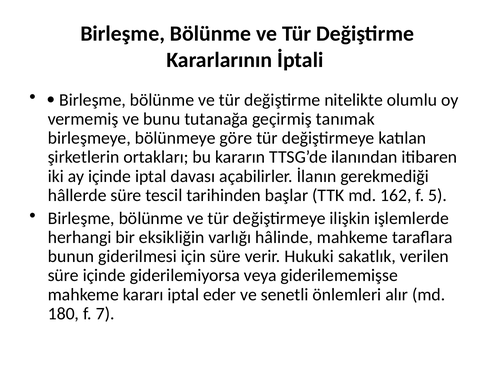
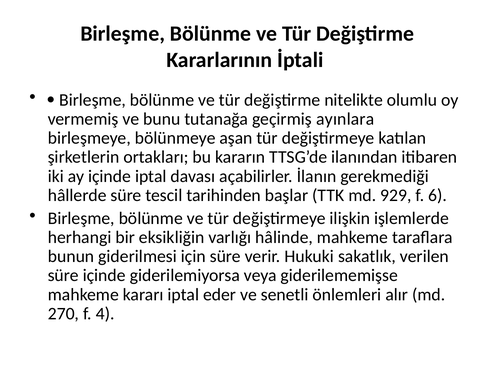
tanımak: tanımak -> ayınlara (345, 119)
göre: göre -> aşan (236, 138)
162: 162 -> 929 (396, 196)
5: 5 -> 6 (438, 196)
180: 180 -> 270 (63, 314)
7: 7 -> 4 (105, 314)
